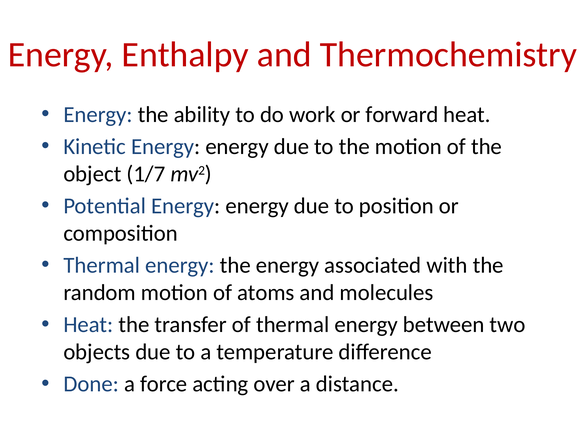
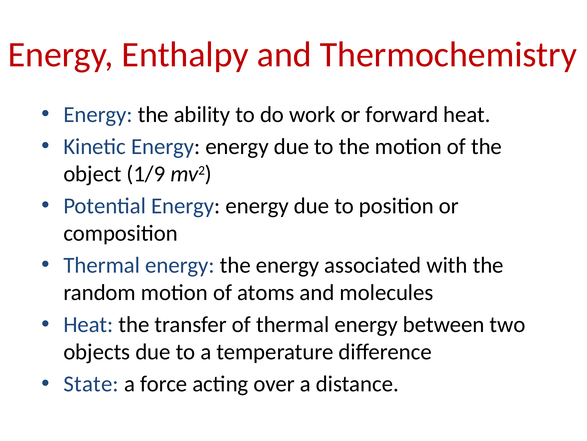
1/7: 1/7 -> 1/9 (146, 174)
Done: Done -> State (91, 383)
